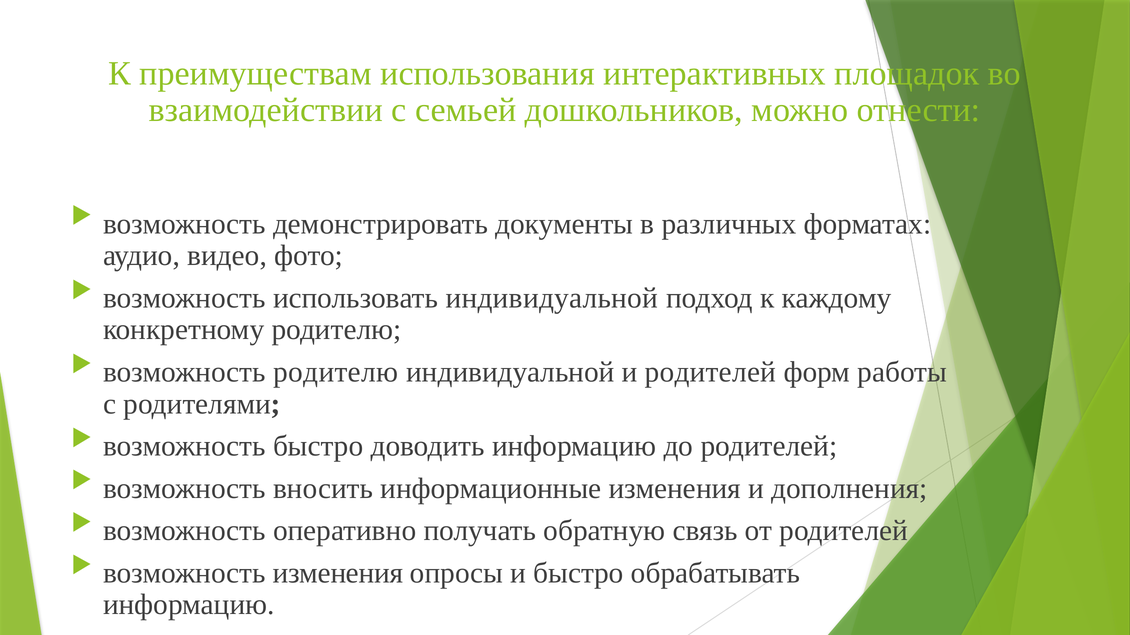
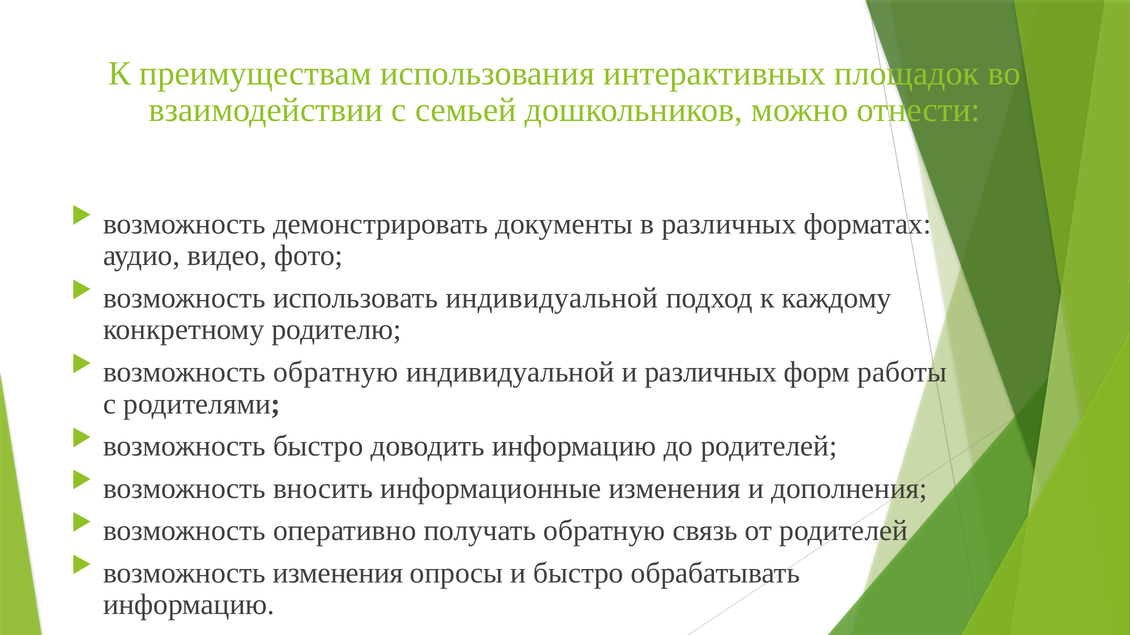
возможность родителю: родителю -> обратную (336, 372)
и родителей: родителей -> различных (711, 372)
